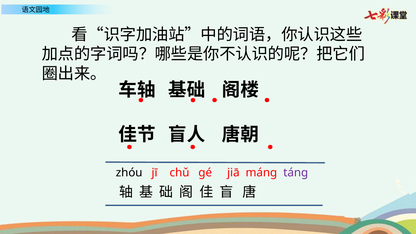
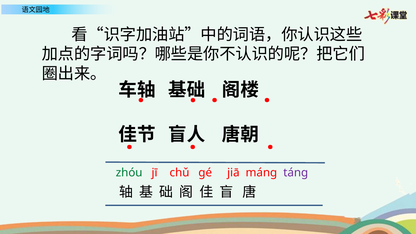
zhóu colour: black -> green (129, 173)
